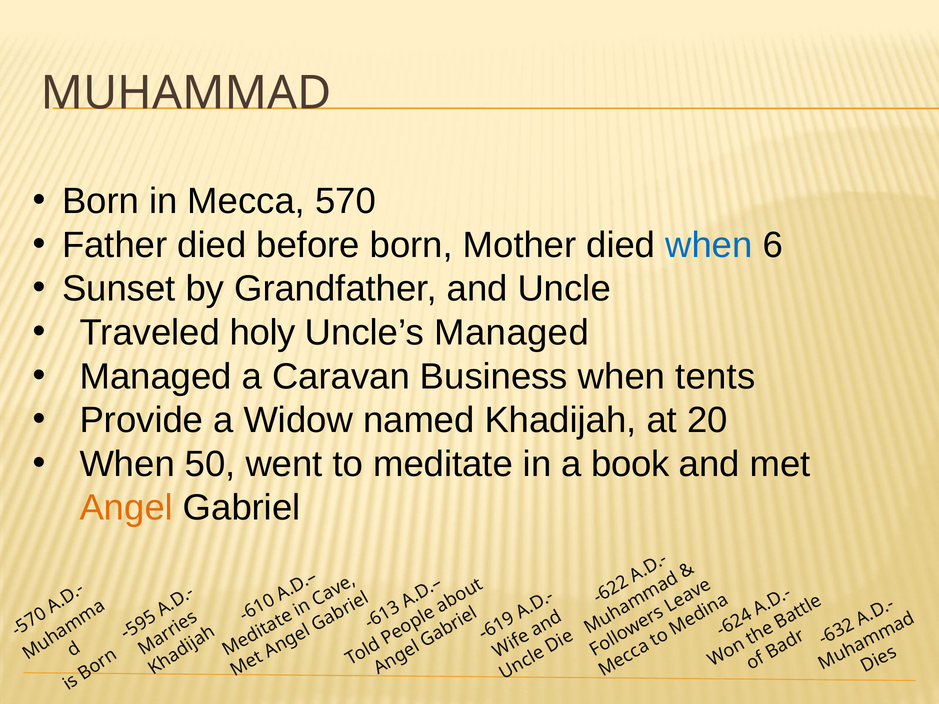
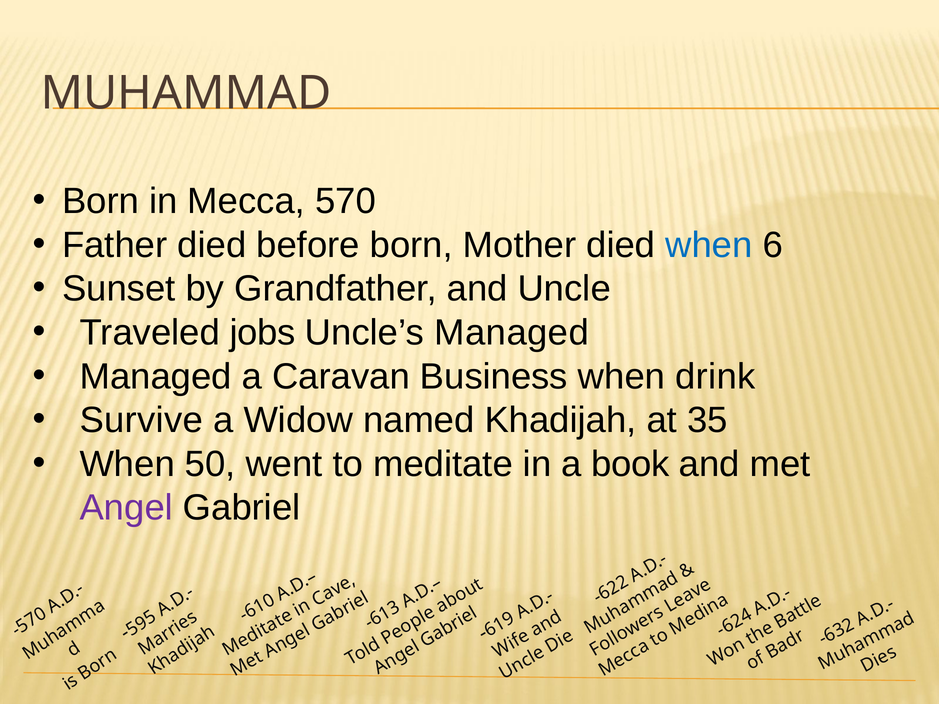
holy: holy -> jobs (263, 333)
tents: tents -> drink (715, 377)
Provide: Provide -> Survive (141, 420)
20: 20 -> 35 (707, 420)
Angel colour: orange -> purple (126, 508)
